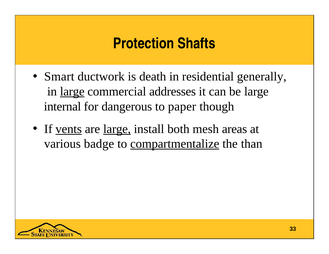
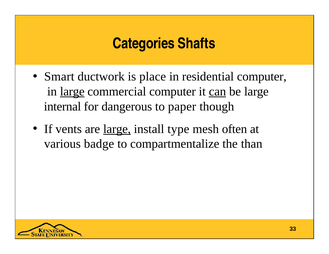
Protection: Protection -> Categories (144, 43)
death: death -> place (153, 77)
residential generally: generally -> computer (262, 77)
commercial addresses: addresses -> computer (173, 92)
can underline: none -> present (217, 92)
vents underline: present -> none (69, 129)
both: both -> type (178, 129)
areas: areas -> often (235, 129)
compartmentalize underline: present -> none (175, 144)
